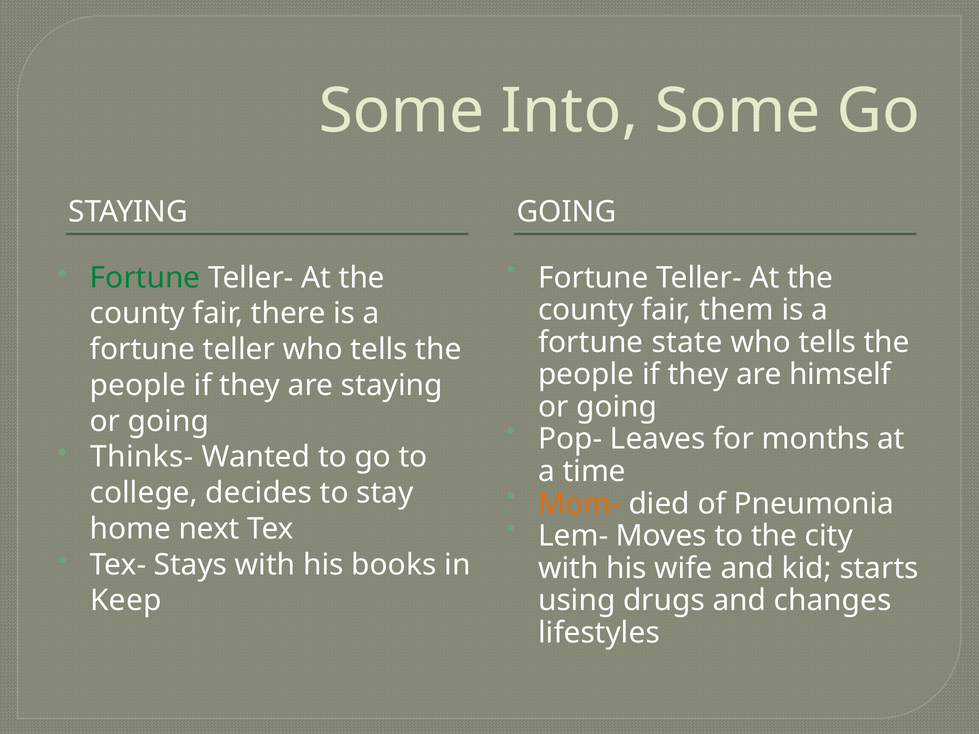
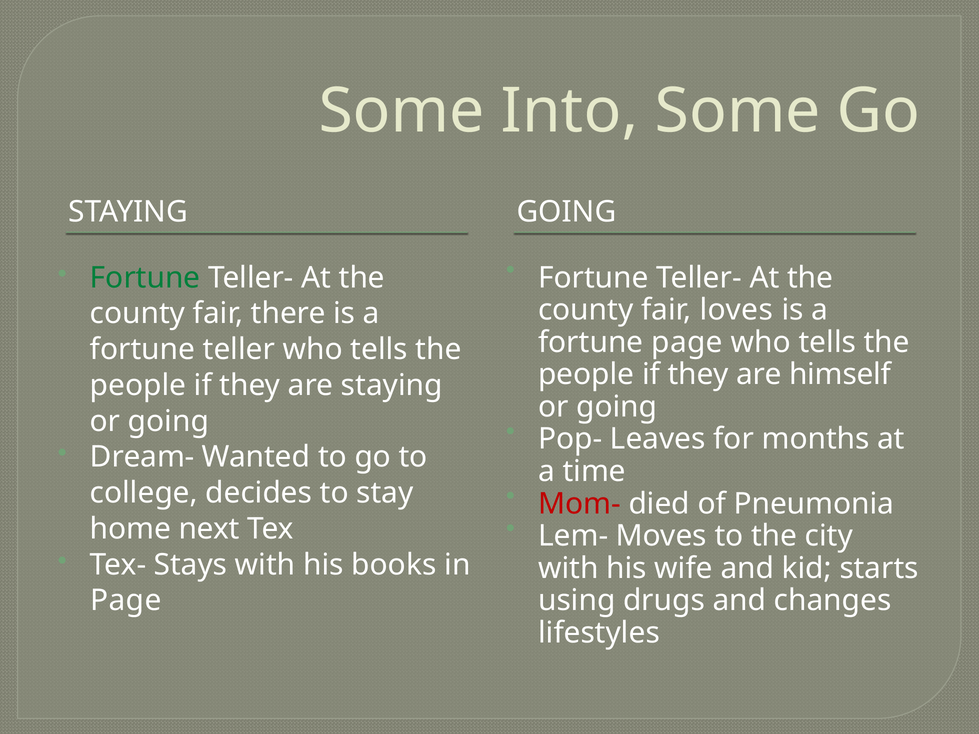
them: them -> loves (736, 310)
fortune state: state -> page (687, 342)
Thinks-: Thinks- -> Dream- (142, 457)
Mom- colour: orange -> red (580, 504)
Keep: Keep -> Page (126, 601)
